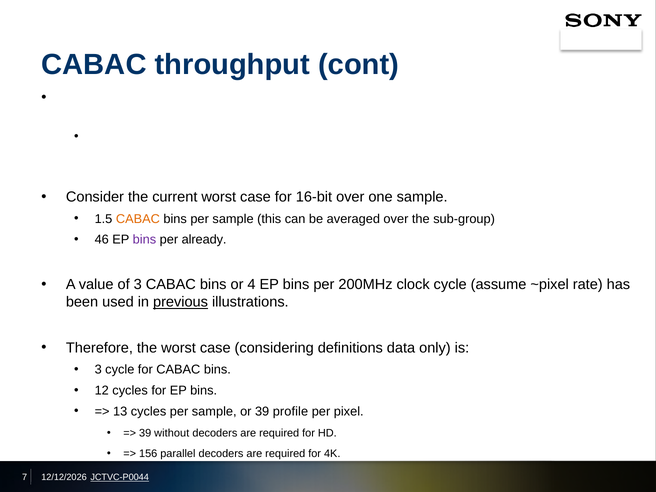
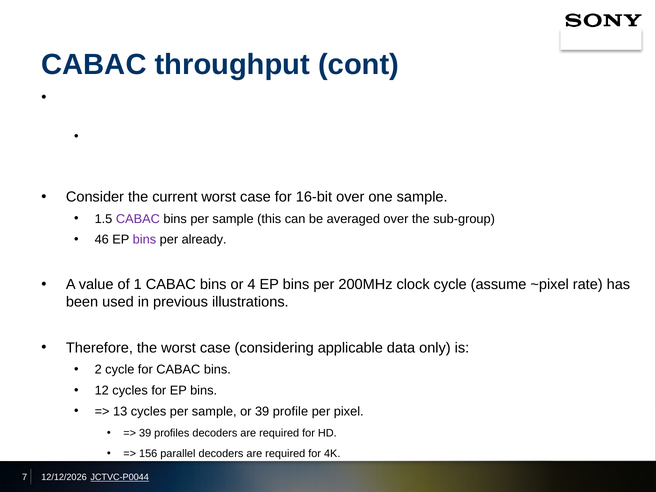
CABAC colour: orange -> purple (138, 219)
of 3: 3 -> 1 (138, 285)
previous underline: present -> none (181, 302)
definitions: definitions -> applicable (350, 348)
3: 3 -> 2 (98, 370)
without: without -> profiles (172, 433)
